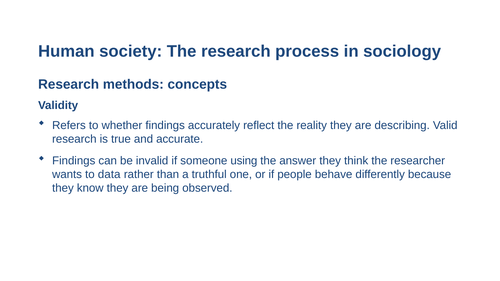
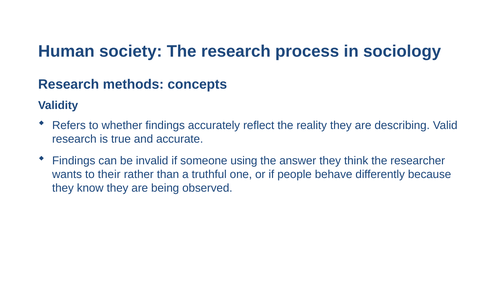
data: data -> their (109, 175)
